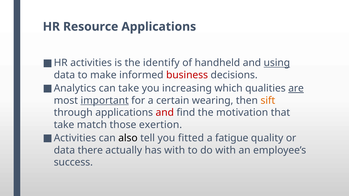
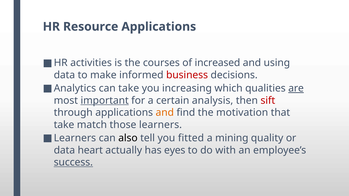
identify: identify -> courses (161, 63)
handheld: handheld -> increased (217, 63)
using underline: present -> none (277, 63)
wearing: wearing -> analysis (213, 101)
sift colour: orange -> red (268, 101)
and colour: red -> orange (165, 113)
those exertion: exertion -> learners (160, 125)
Activities: Activities -> Learners (75, 138)
fatigue: fatigue -> mining (232, 138)
there: there -> heart (90, 150)
has with: with -> eyes (175, 150)
success underline: none -> present (73, 163)
